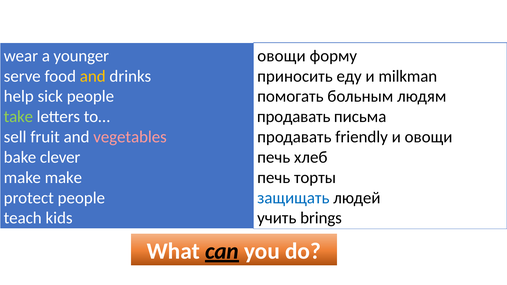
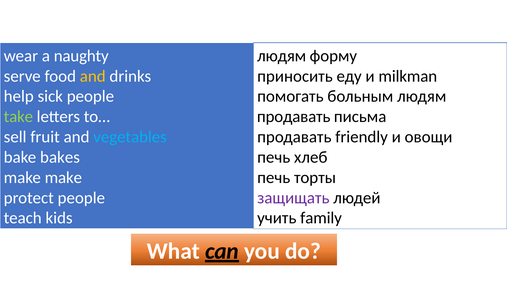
younger: younger -> naughty (81, 56)
овощи: овощи -> людям (282, 56)
vegetables colour: pink -> light blue (130, 137)
clever: clever -> bakes (60, 157)
защищать colour: blue -> purple (293, 198)
brings: brings -> family (321, 218)
